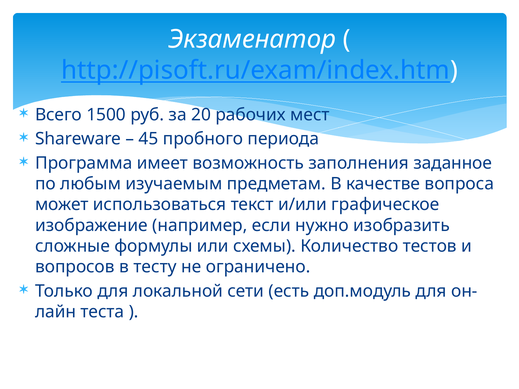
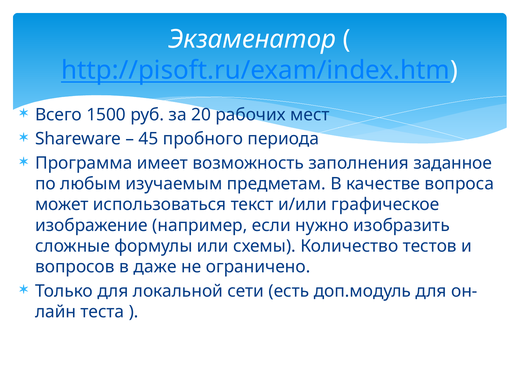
тесту: тесту -> даже (155, 267)
